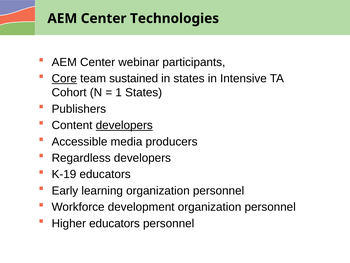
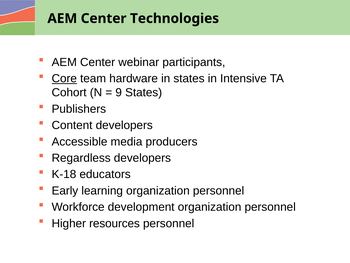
sustained: sustained -> hardware (134, 78)
1: 1 -> 9 (119, 92)
developers underline: present -> none (124, 125)
K-19: K-19 -> K-18 (64, 174)
Higher educators: educators -> resources (115, 223)
